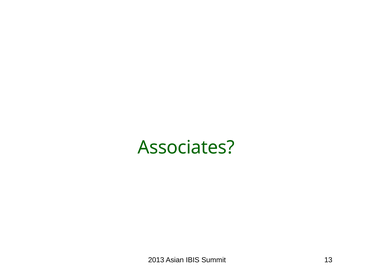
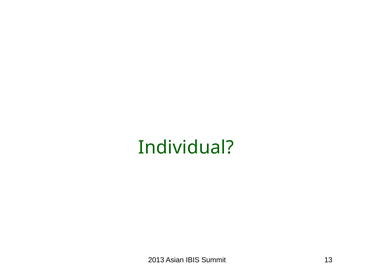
Associates: Associates -> Individual (186, 147)
